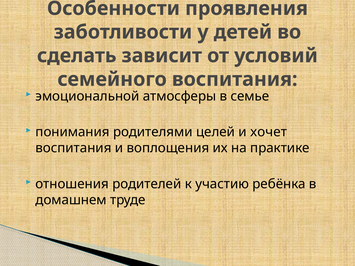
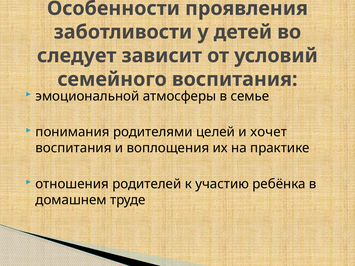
сделать: сделать -> следует (77, 56)
